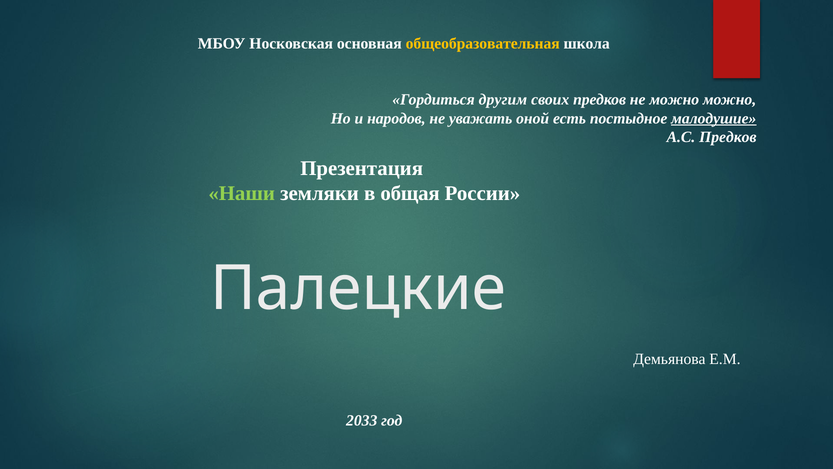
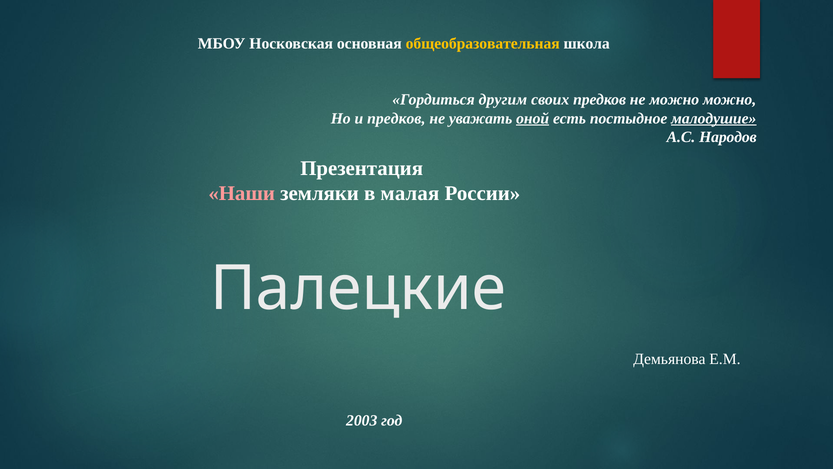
и народов: народов -> предков (396, 118)
оной underline: none -> present (533, 118)
А.С Предков: Предков -> Народов (728, 137)
Наши colour: light green -> pink (242, 193)
общая: общая -> малая (410, 193)
2033: 2033 -> 2003 (362, 420)
